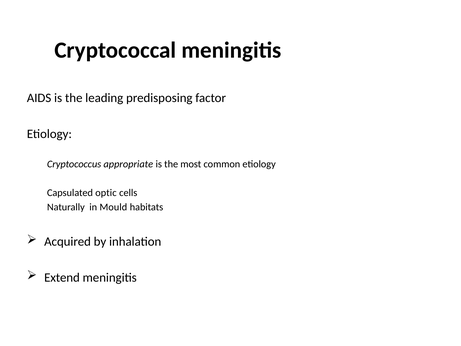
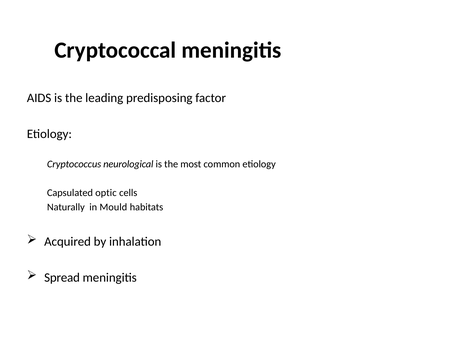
appropriate: appropriate -> neurological (128, 164)
Extend: Extend -> Spread (62, 277)
